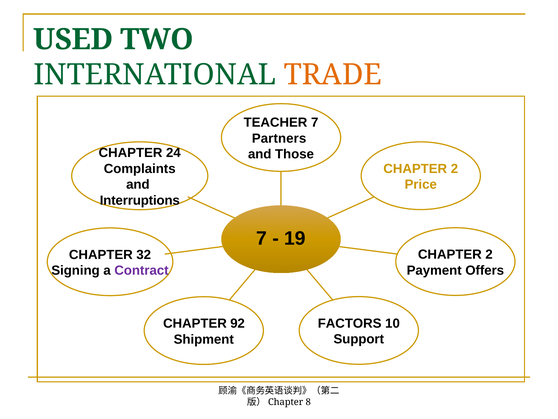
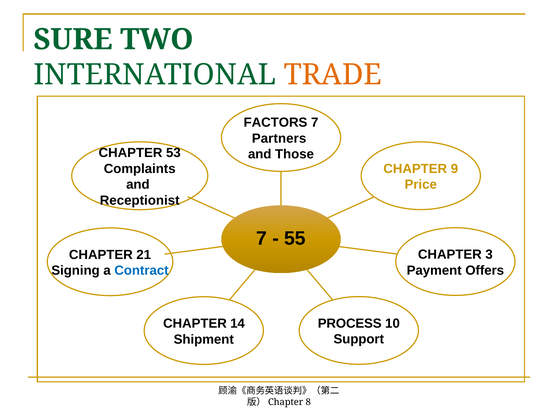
USED: USED -> SURE (73, 39)
TEACHER: TEACHER -> FACTORS (275, 122)
24: 24 -> 53 (173, 153)
2: 2 -> 9 (454, 168)
Interruptions: Interruptions -> Receptionist (140, 200)
19: 19 -> 55 (295, 238)
2: 2 -> 3 (489, 254)
32: 32 -> 21 (144, 254)
Contract colour: purple -> blue (141, 270)
FACTORS: FACTORS -> PROCESS (350, 323)
92: 92 -> 14 (238, 323)
